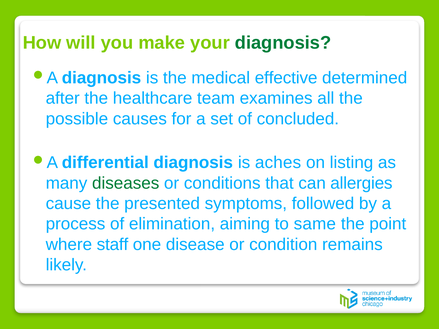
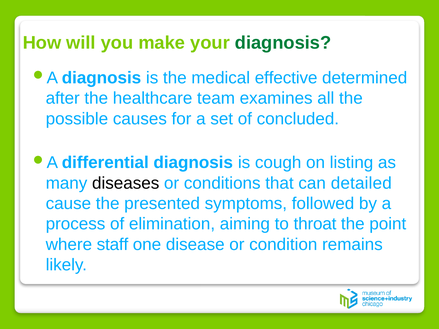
aches: aches -> cough (278, 163)
diseases colour: green -> black (126, 183)
allergies: allergies -> detailed (361, 183)
same: same -> throat (315, 224)
